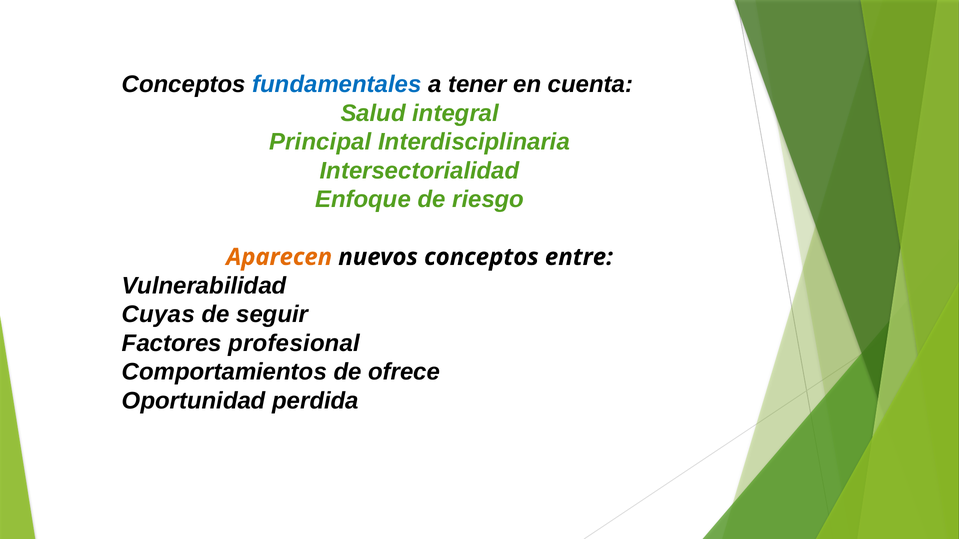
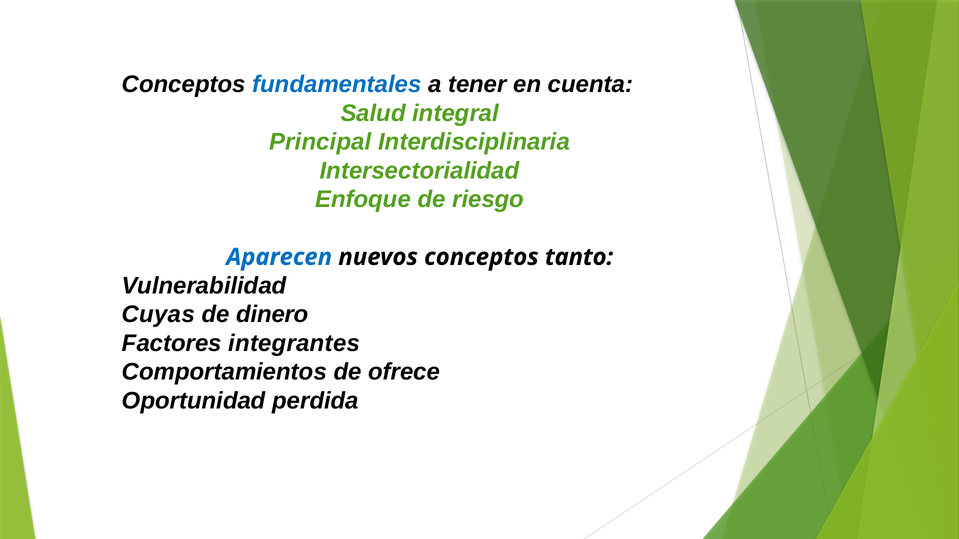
Aparecen colour: orange -> blue (279, 257)
entre: entre -> tanto (579, 257)
seguir: seguir -> dinero (272, 315)
profesional: profesional -> integrantes (294, 344)
